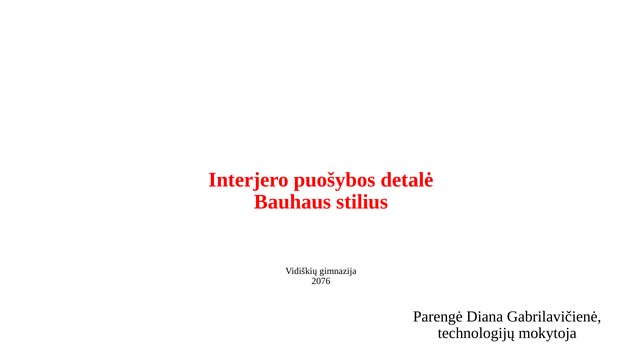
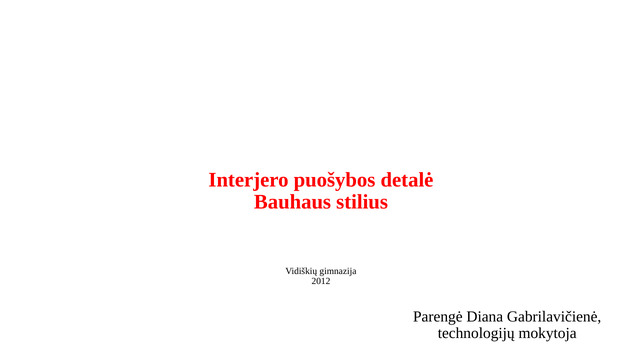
2076: 2076 -> 2012 (321, 281)
